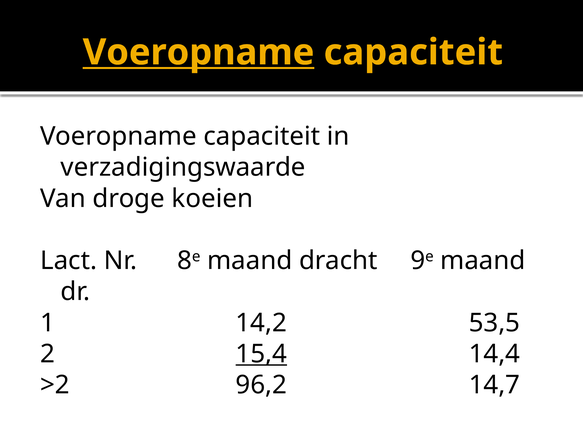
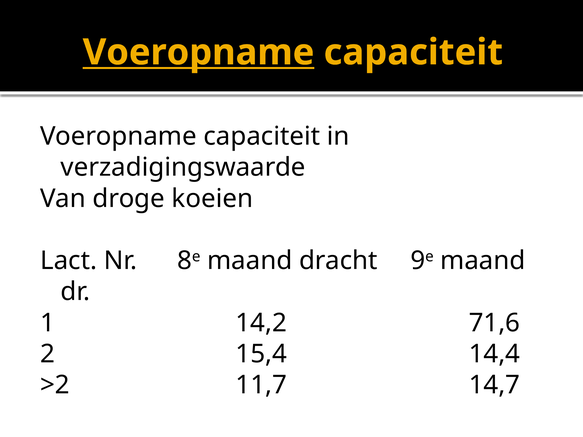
53,5: 53,5 -> 71,6 (494, 323)
15,4 underline: present -> none (261, 354)
96,2: 96,2 -> 11,7 (261, 385)
